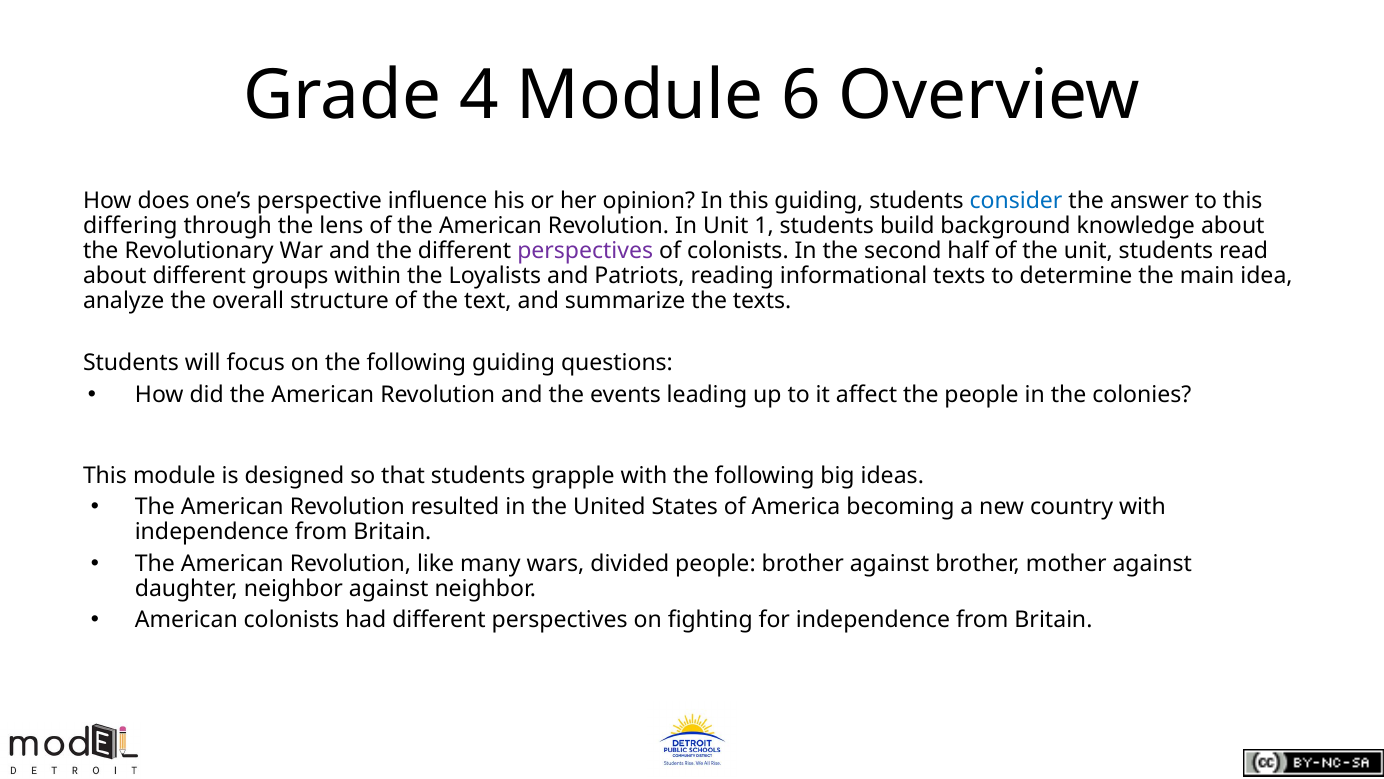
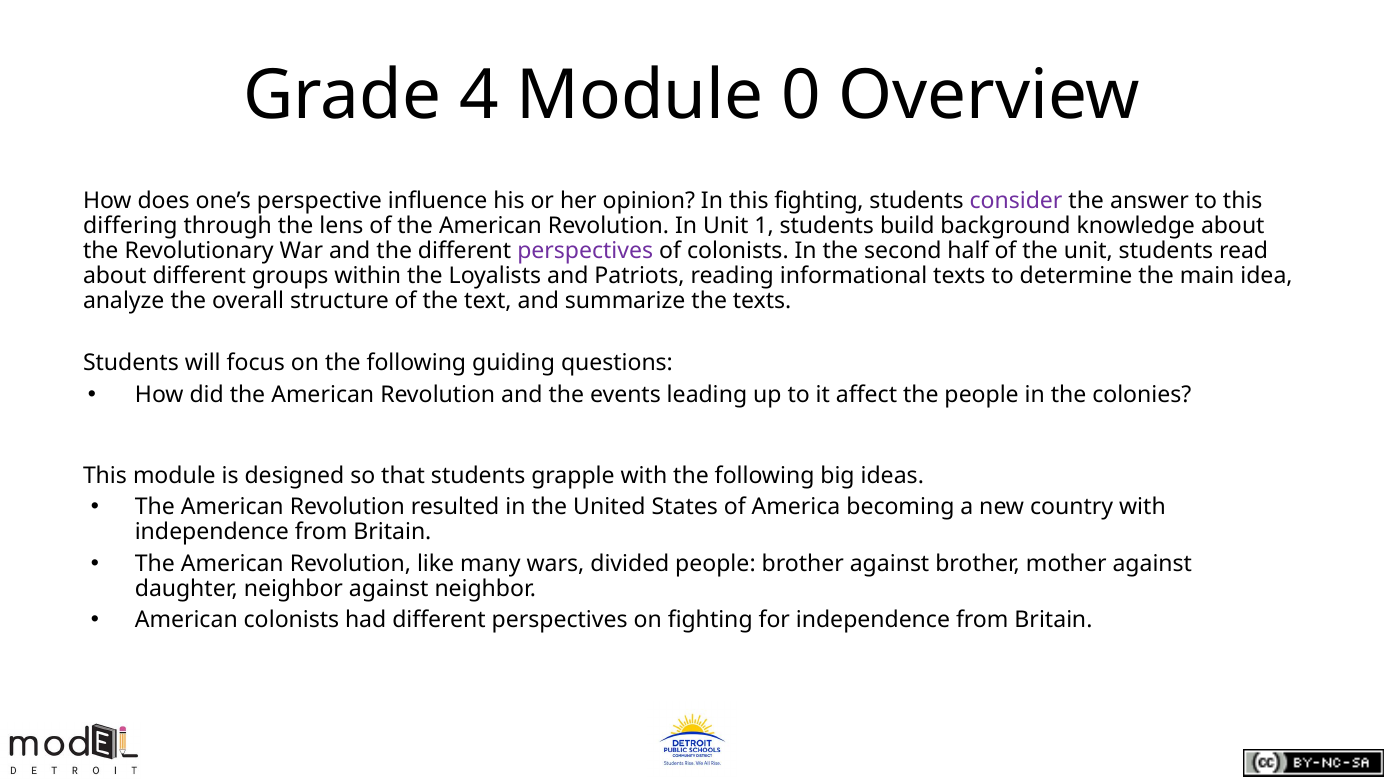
6: 6 -> 0 (801, 96)
this guiding: guiding -> fighting (819, 201)
consider colour: blue -> purple (1016, 201)
